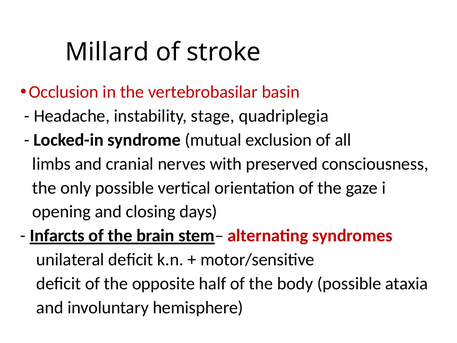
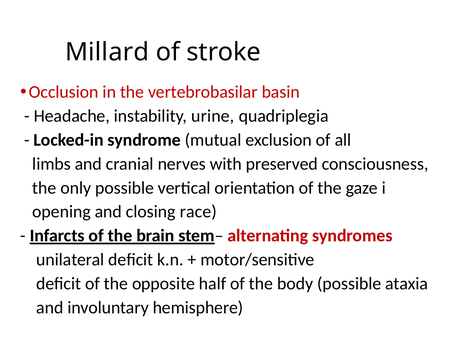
stage: stage -> urine (213, 116)
days: days -> race (198, 212)
